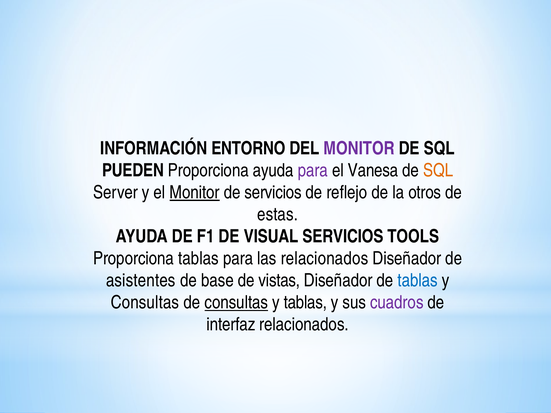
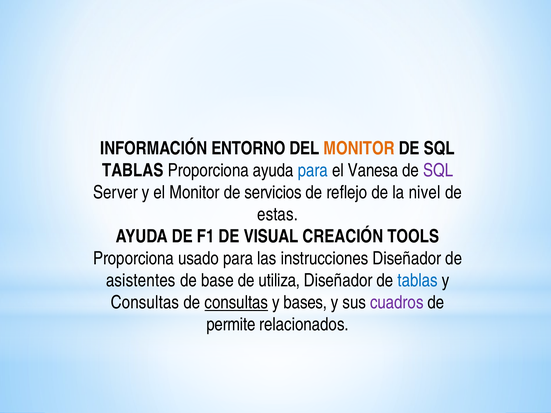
MONITOR colour: purple -> orange (359, 148)
PUEDEN: PUEDEN -> TABLAS (133, 170)
para colour: purple -> blue (313, 170)
SQL colour: orange -> purple (438, 170)
Monitor underline: present -> none (195, 193)
otros: otros -> nivel (425, 193)
VISUAL SERVICIOS: SERVICIOS -> CREACIÓN (343, 237)
Proporciona tablas: tablas -> usado (199, 259)
las relacionados: relacionados -> instrucciones (325, 259)
vistas: vistas -> utiliza (279, 281)
y tablas: tablas -> bases (305, 303)
interfaz: interfaz -> permite (231, 325)
